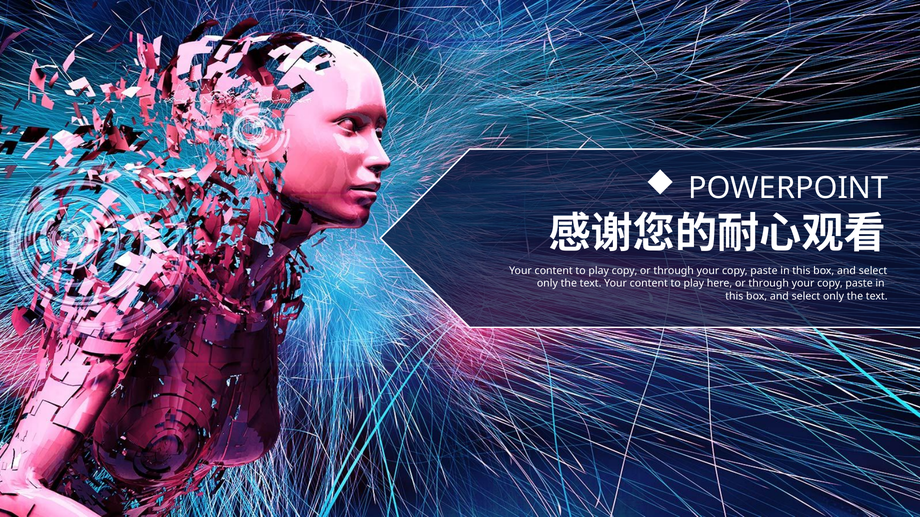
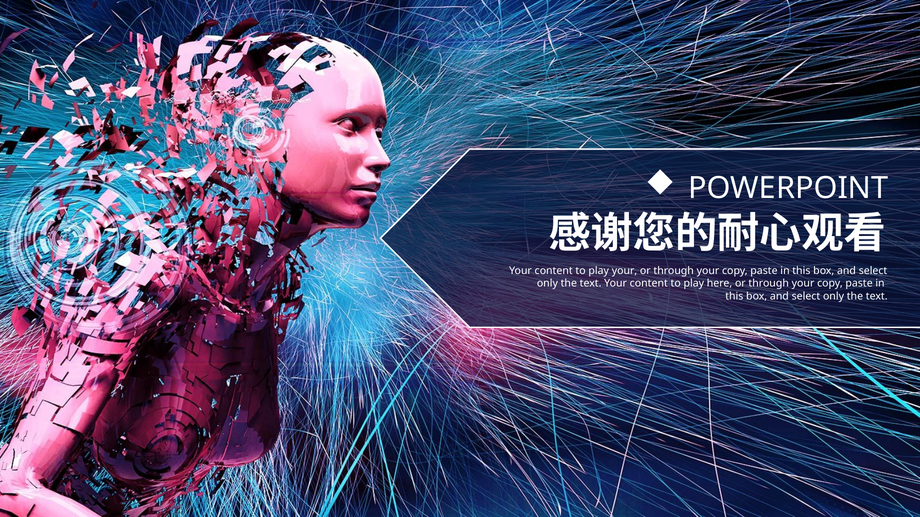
play copy: copy -> your (624, 271)
